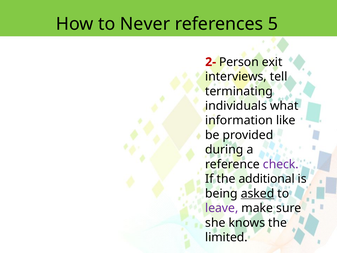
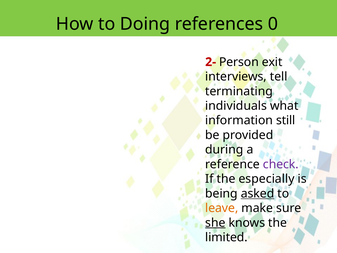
Never: Never -> Doing (145, 24)
5: 5 -> 0 (273, 24)
like: like -> still (286, 120)
additional: additional -> especially (267, 179)
leave colour: purple -> orange (222, 208)
she underline: none -> present (215, 223)
